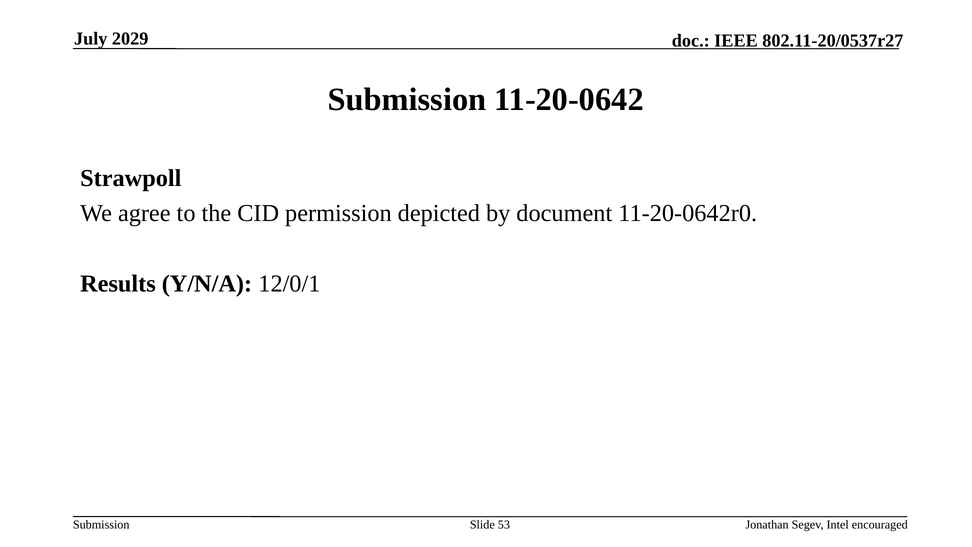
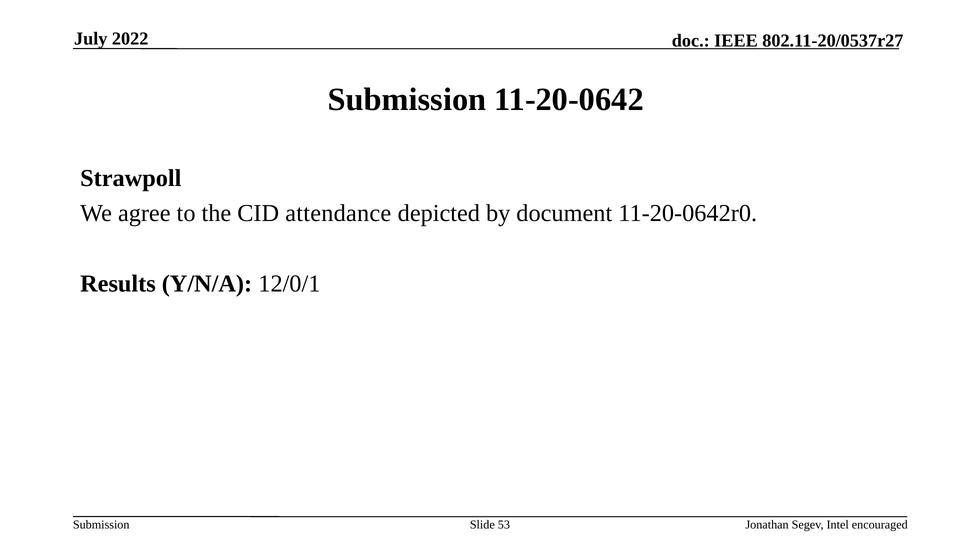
2029: 2029 -> 2022 (130, 39)
permission: permission -> attendance (338, 213)
